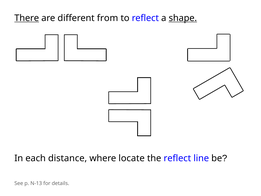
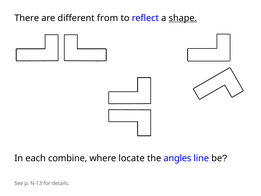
There underline: present -> none (27, 18)
distance: distance -> combine (68, 158)
the reflect: reflect -> angles (177, 158)
